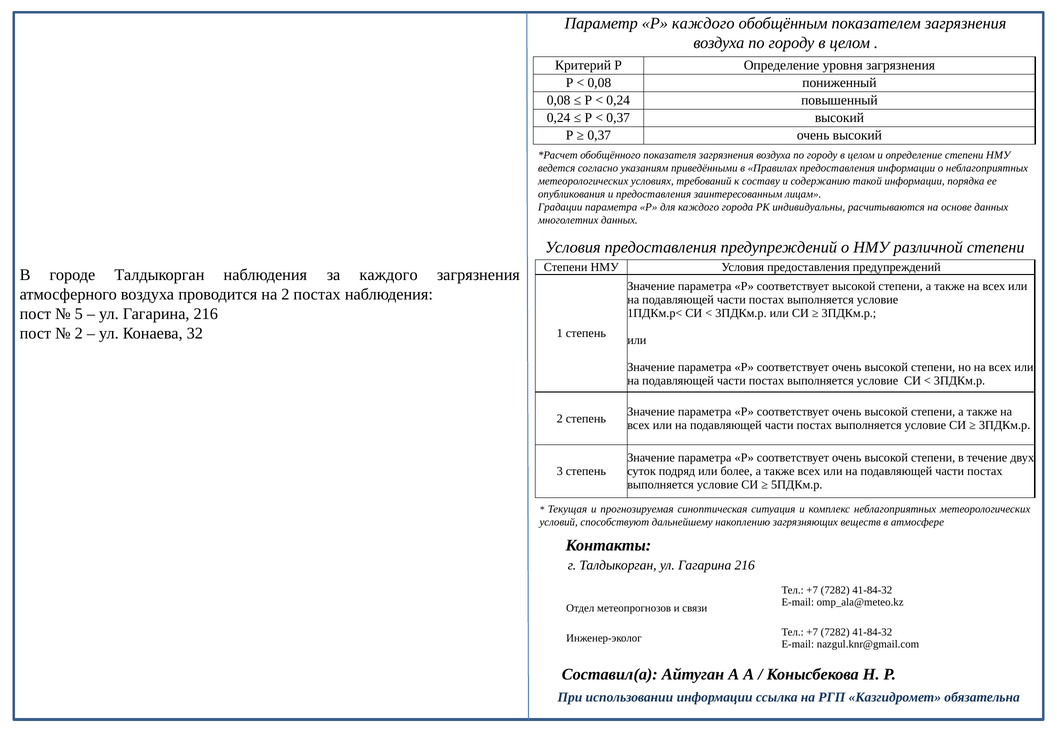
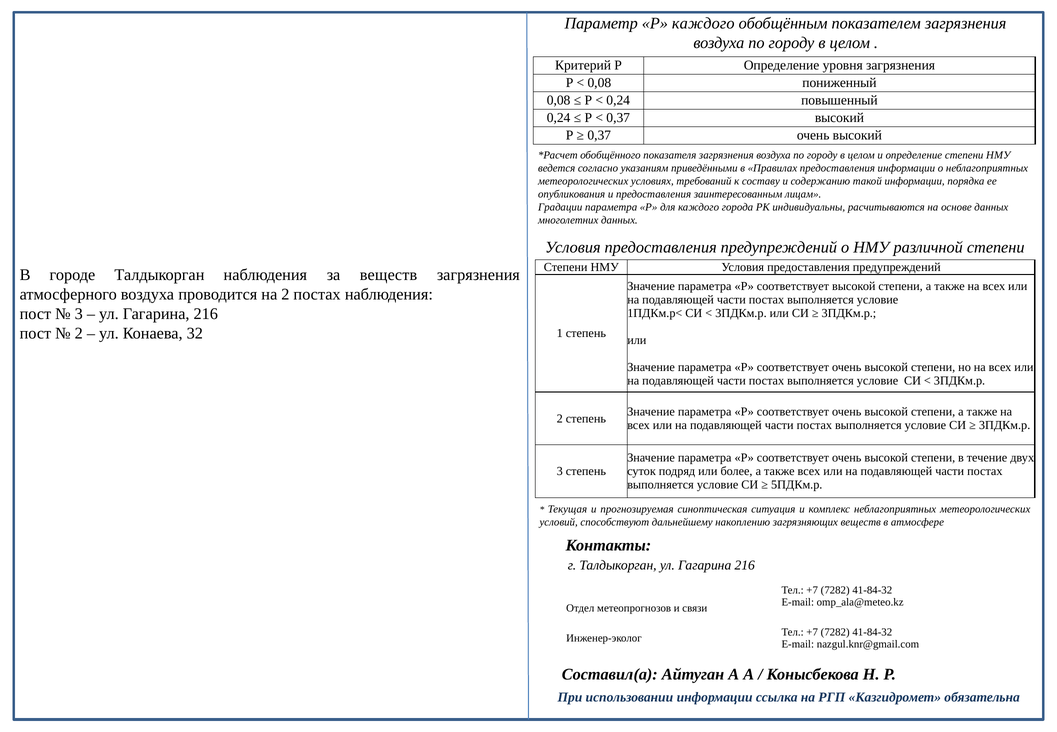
за каждого: каждого -> веществ (389, 275)
5: 5 -> 3 (79, 314)
